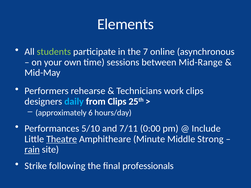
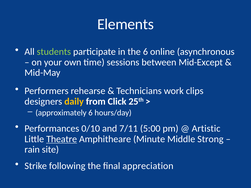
the 7: 7 -> 6 (145, 52)
Mid-Range: Mid-Range -> Mid-Except (201, 62)
daily colour: light blue -> yellow (74, 102)
from Clips: Clips -> Click (117, 102)
5/10: 5/10 -> 0/10 (91, 129)
0:00: 0:00 -> 5:00 (150, 129)
Include: Include -> Artistic (206, 129)
rain underline: present -> none (32, 150)
professionals: professionals -> appreciation (148, 166)
